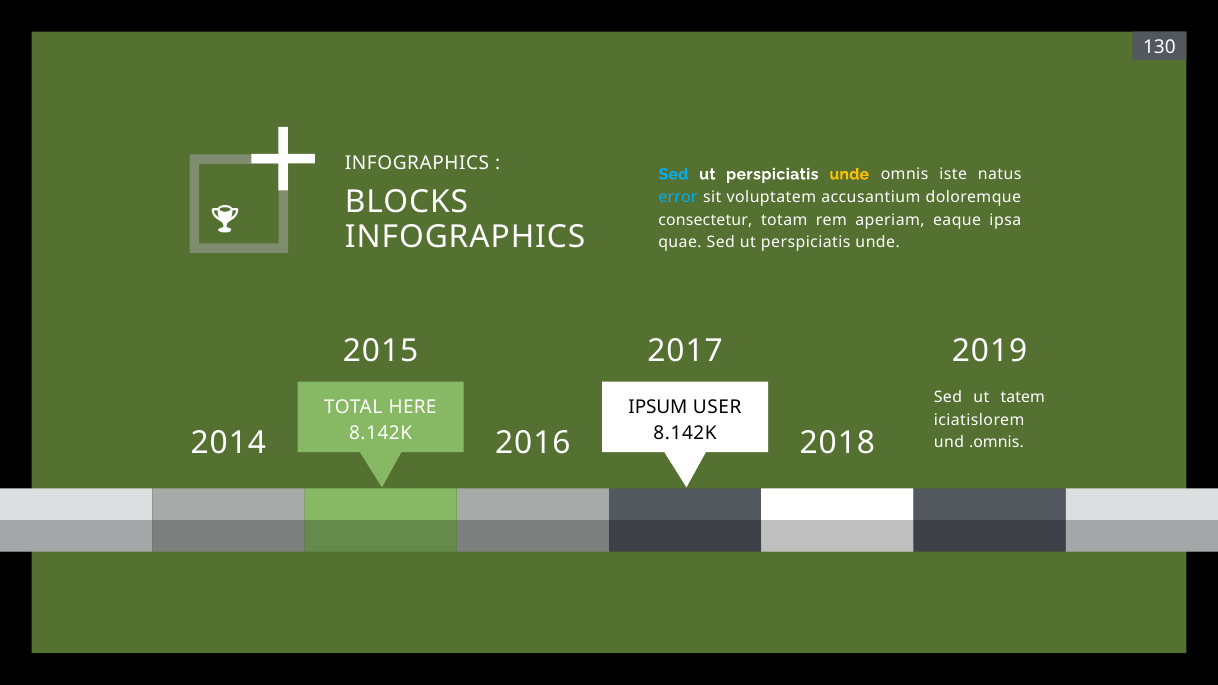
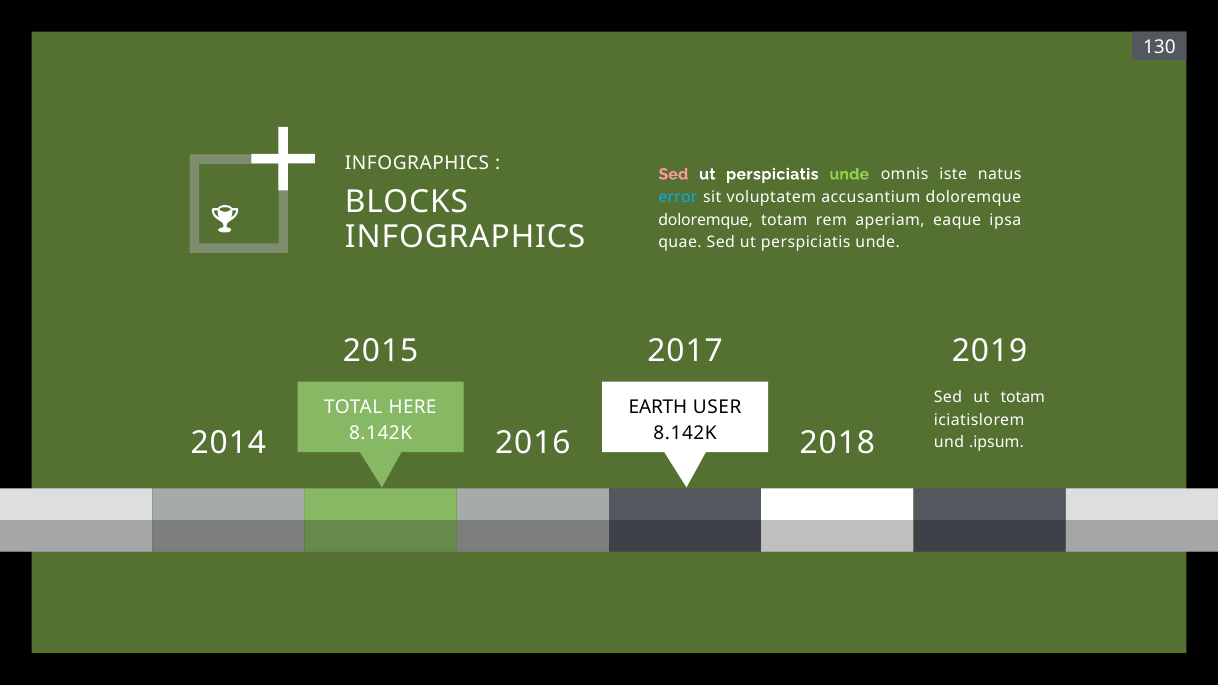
Sed colour: light blue -> pink (673, 174)
unde colour: yellow -> light green (849, 174)
consectetur: consectetur -> doloremque (706, 220)
ut tatem: tatem -> totam (1023, 397)
IPSUM: IPSUM -> EARTH (658, 407)
.omnis: .omnis -> .ipsum (996, 443)
